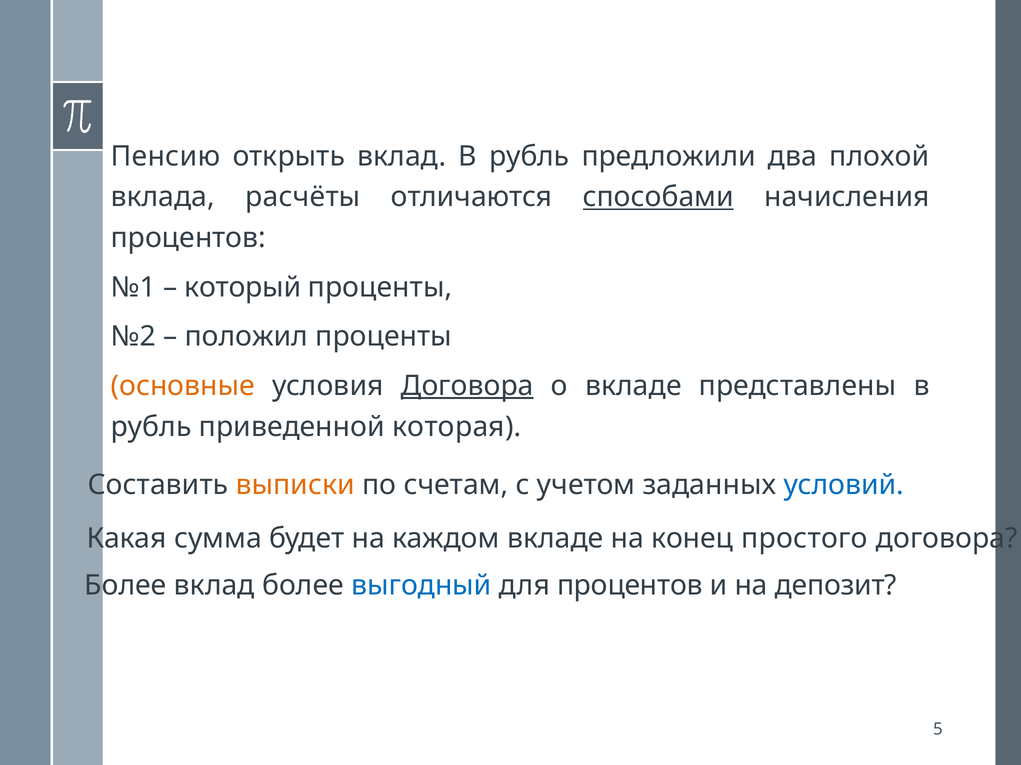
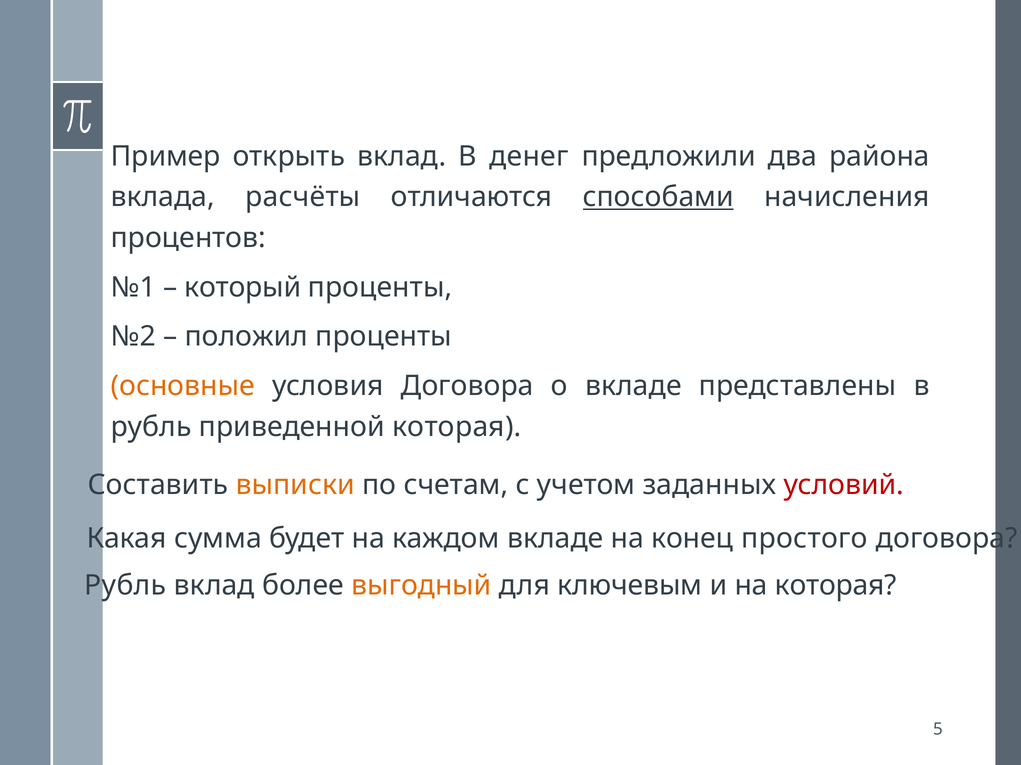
Пенсию: Пенсию -> Пример (166, 156)
вклад В рубль: рубль -> денег (529, 156)
плохой: плохой -> района (879, 156)
Договора underline: present -> none (467, 386)
условий colour: blue -> red (844, 486)
Более: Более -> Рубль (125, 586)
выгодный colour: blue -> orange (421, 586)
для процентов: процентов -> ключевым (630, 586)
на депозит: депозит -> которая (836, 586)
